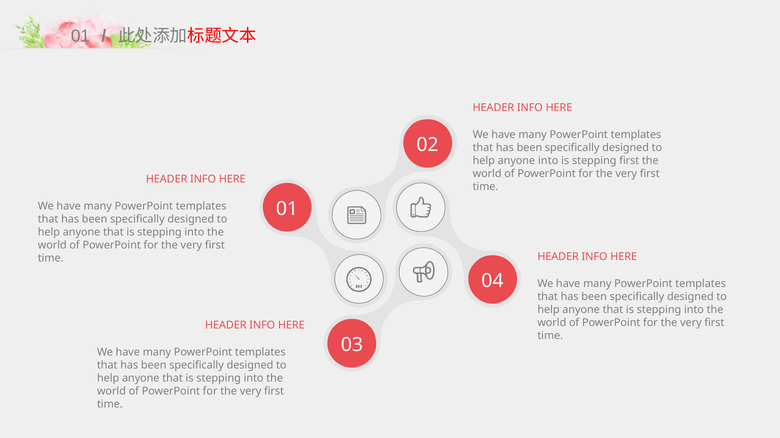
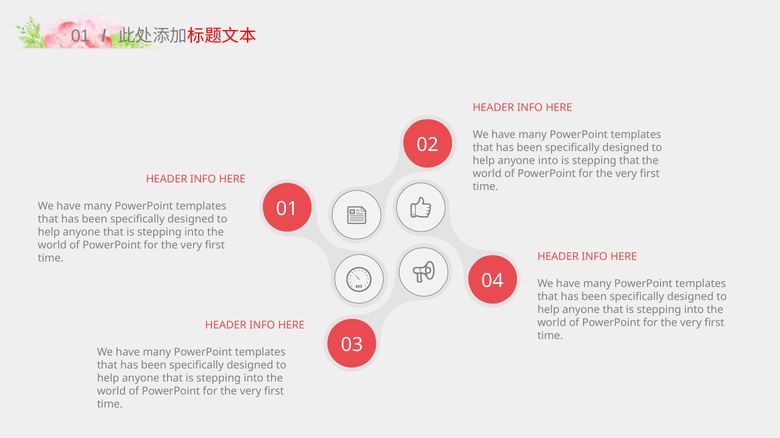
stepping first: first -> that (629, 161)
